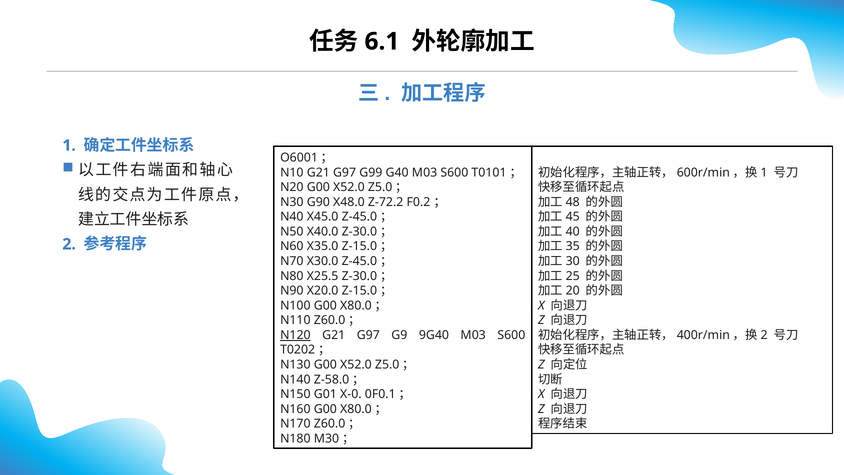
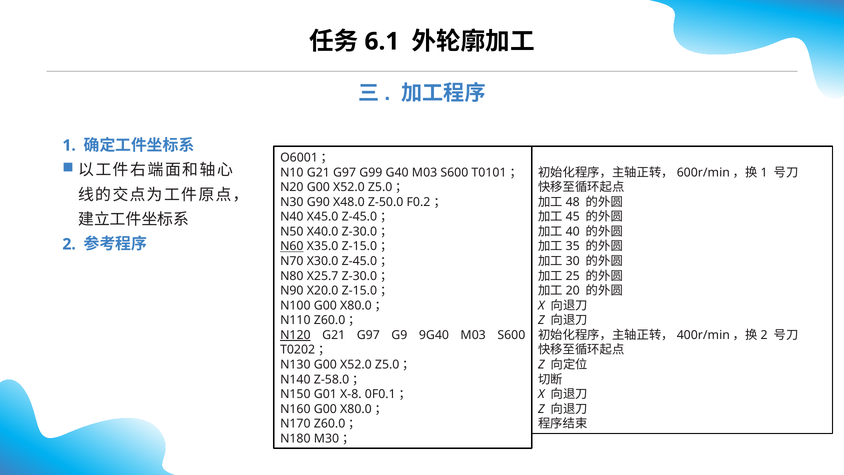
Z-72.2: Z-72.2 -> Z-50.0 (386, 202)
N60 underline: none -> present (292, 246)
X25.5: X25.5 -> X25.7 (323, 276)
X-0: X-0 -> X-8 (351, 394)
